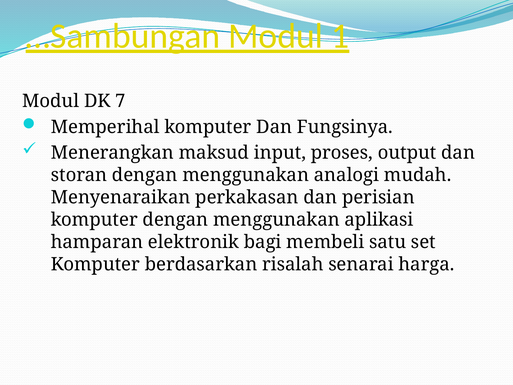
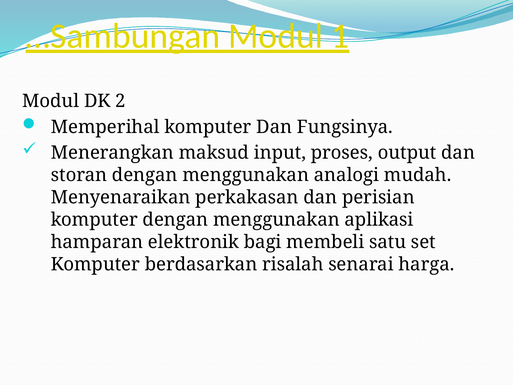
7: 7 -> 2 (120, 101)
